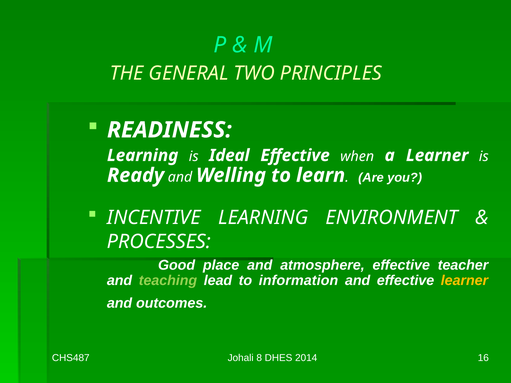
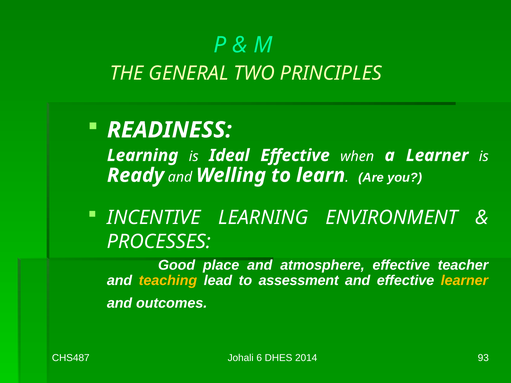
teaching colour: light green -> yellow (168, 281)
information: information -> assessment (299, 281)
8: 8 -> 6 (259, 358)
16: 16 -> 93 (483, 358)
